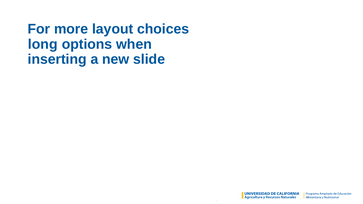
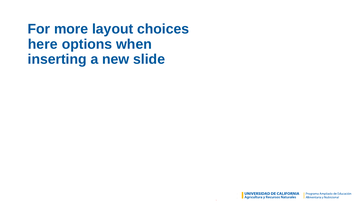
long: long -> here (43, 44)
